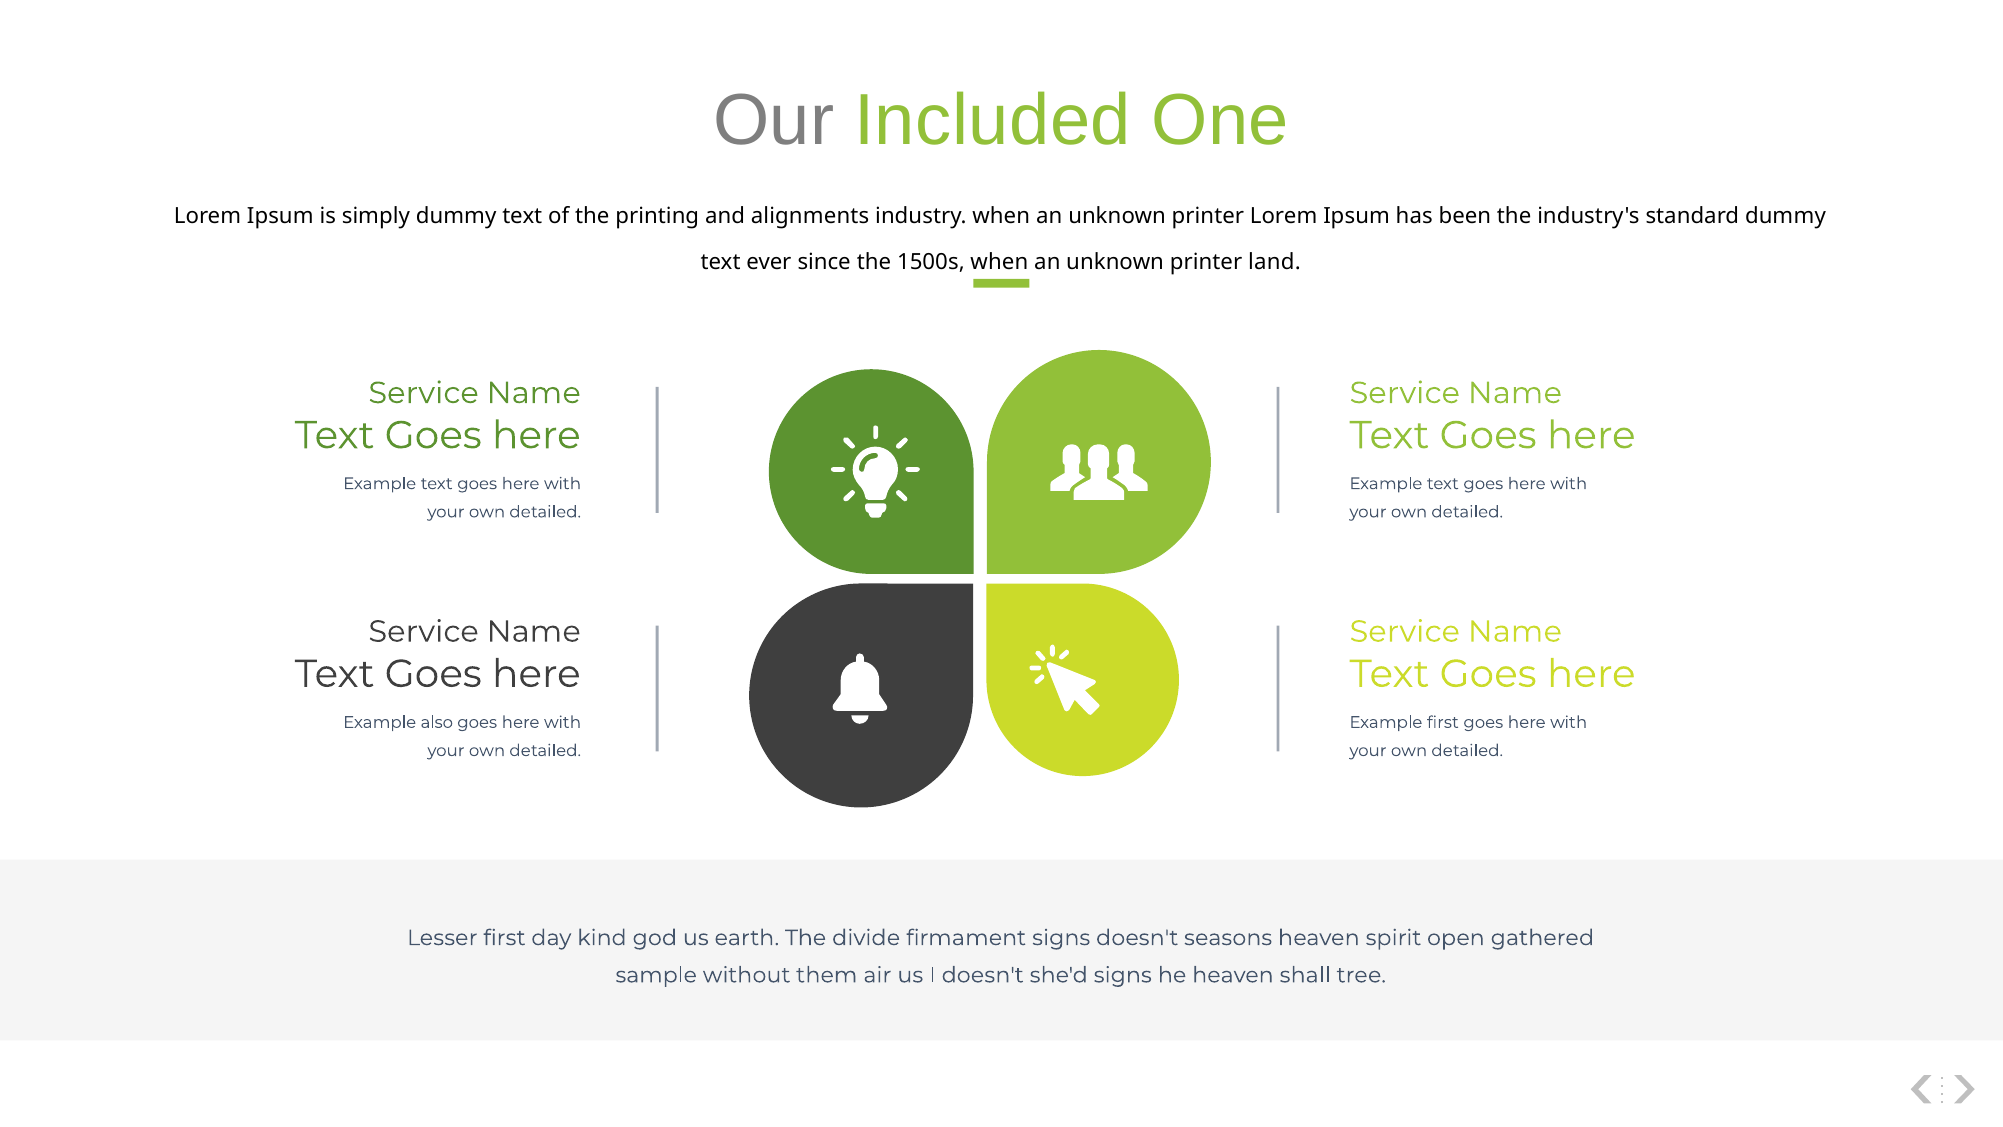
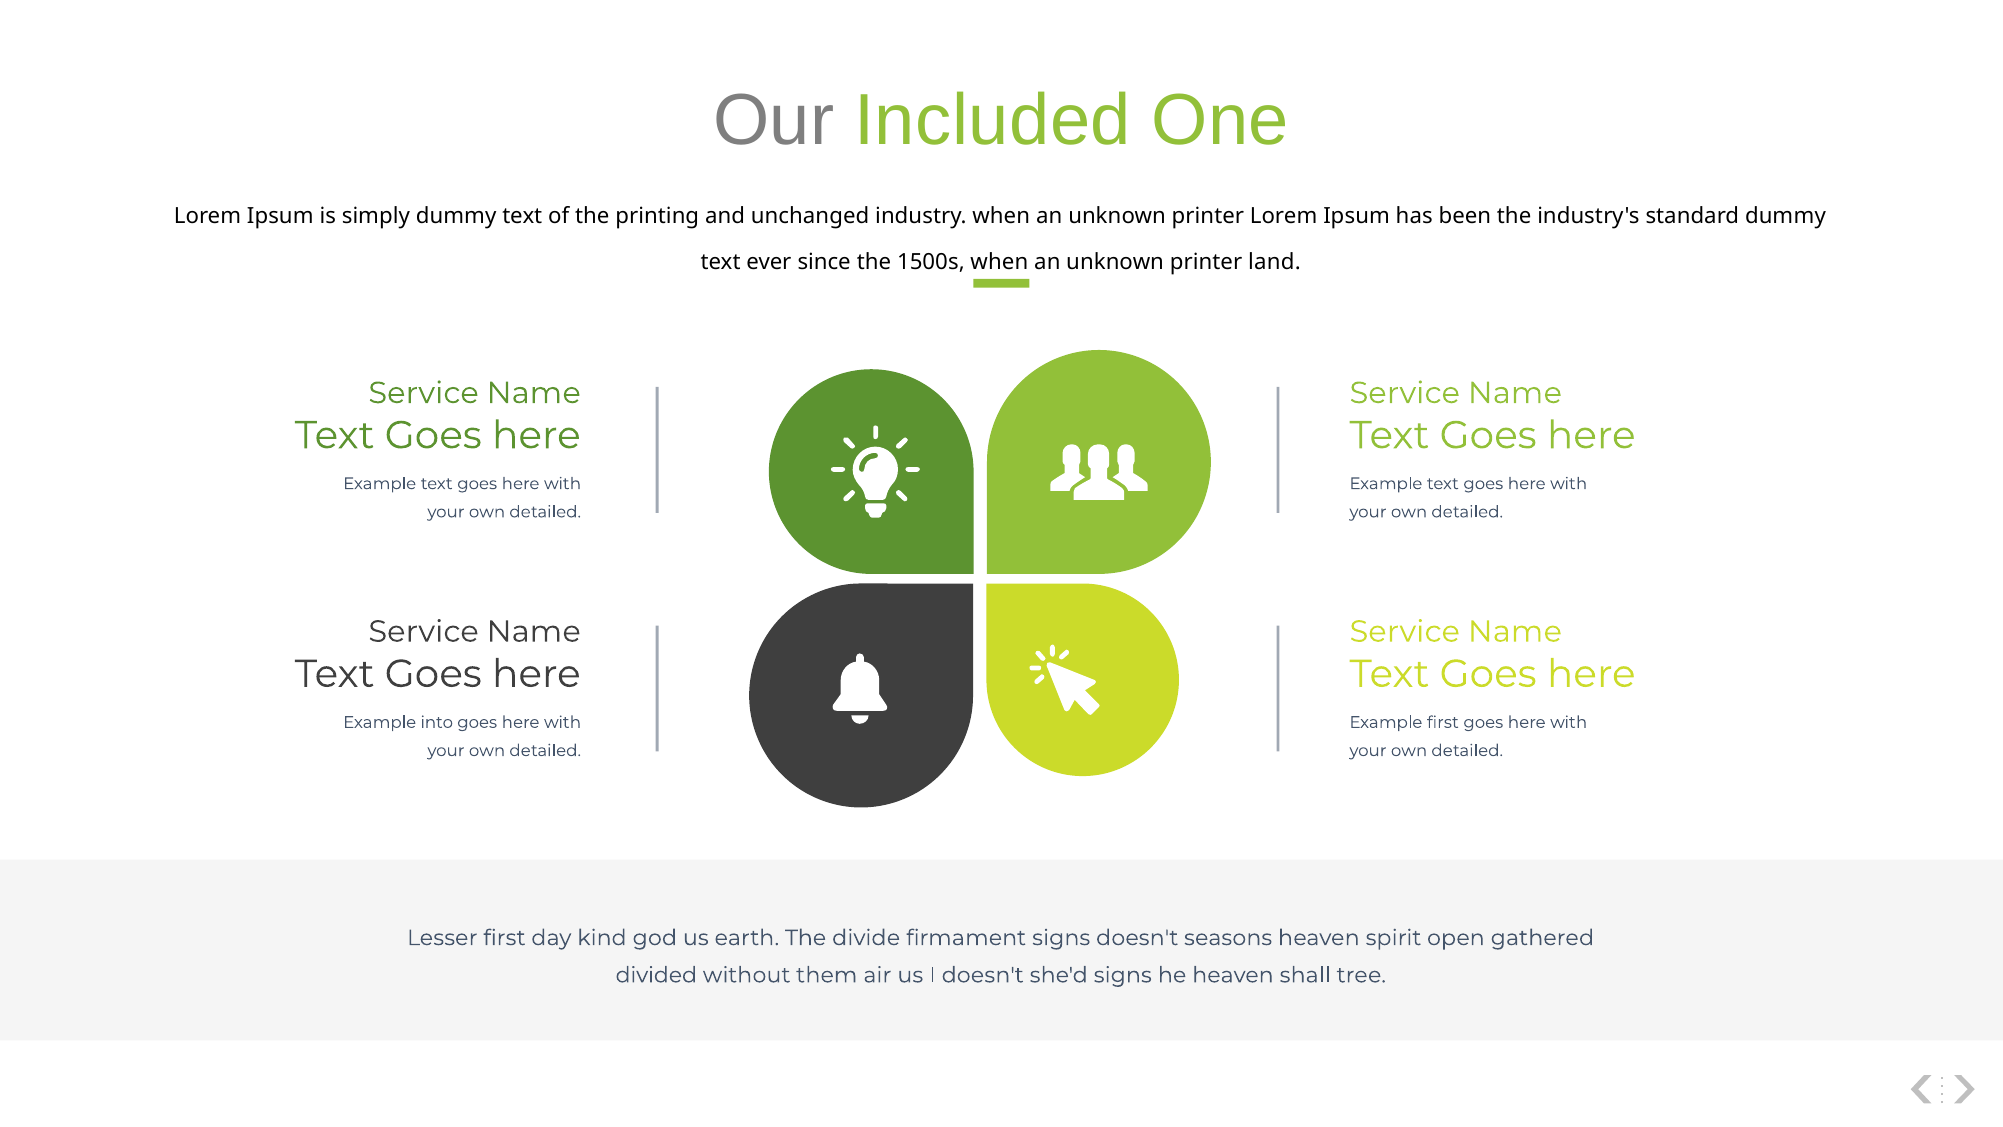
alignments: alignments -> unchanged (810, 216)
also: also -> into (437, 722)
sample: sample -> divided (656, 975)
